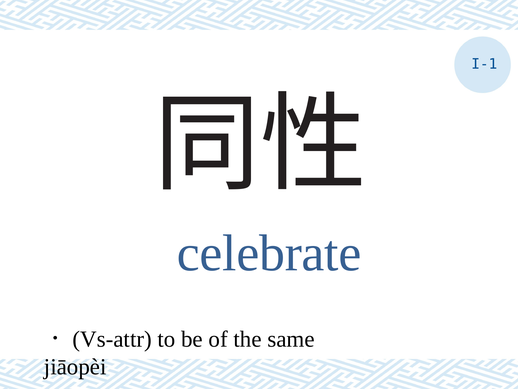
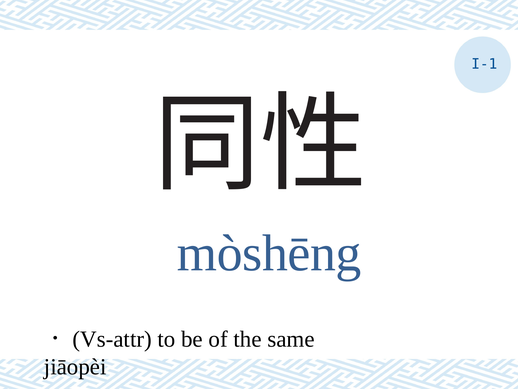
celebrate: celebrate -> mòshēng (269, 253)
